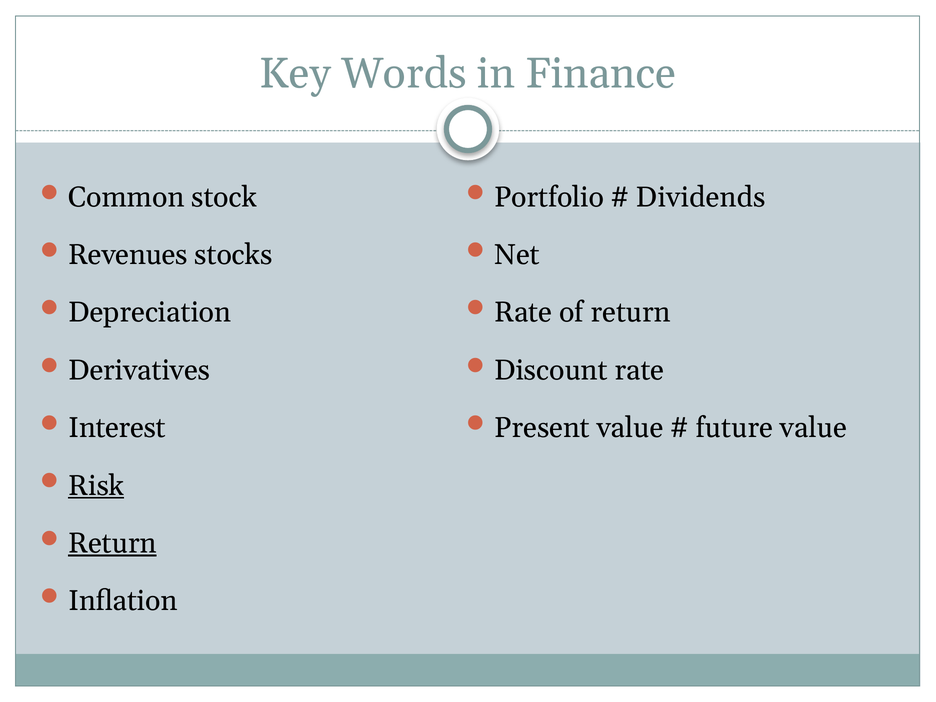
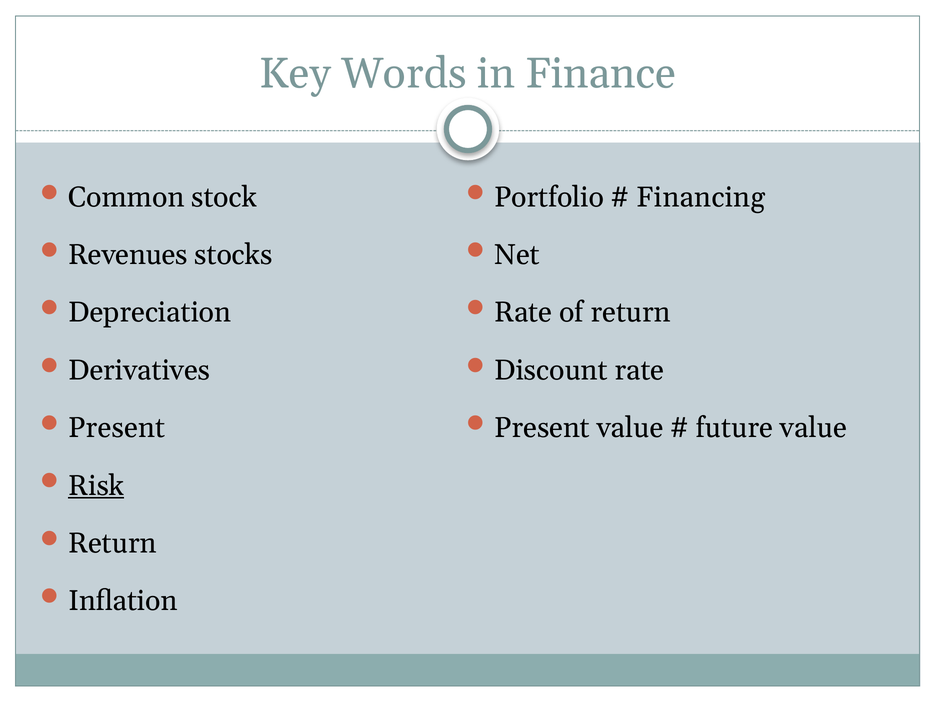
Dividends: Dividends -> Financing (701, 197)
Interest: Interest -> Present (117, 428)
Return underline: present -> none (112, 543)
